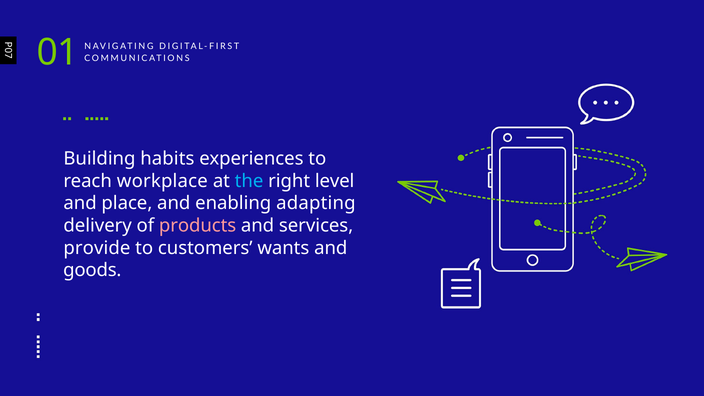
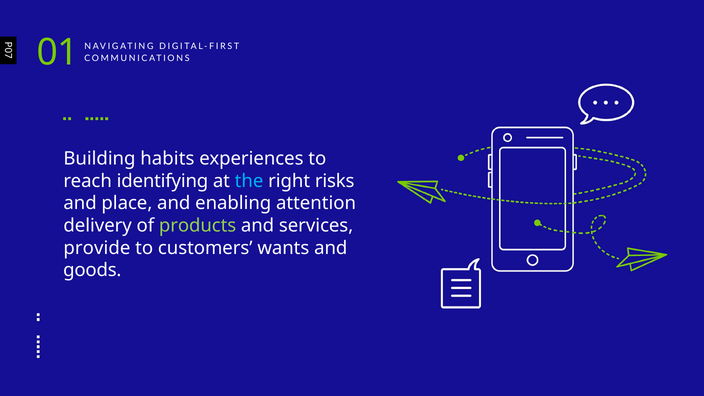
workplace: workplace -> identifying (162, 181)
level: level -> risks (335, 181)
adapting: adapting -> attention (316, 203)
products colour: pink -> light green (198, 226)
